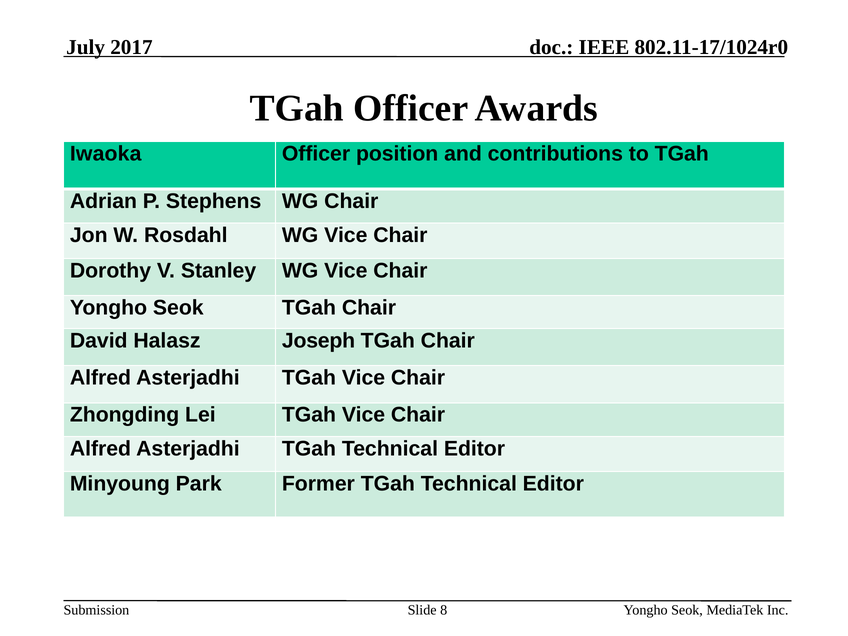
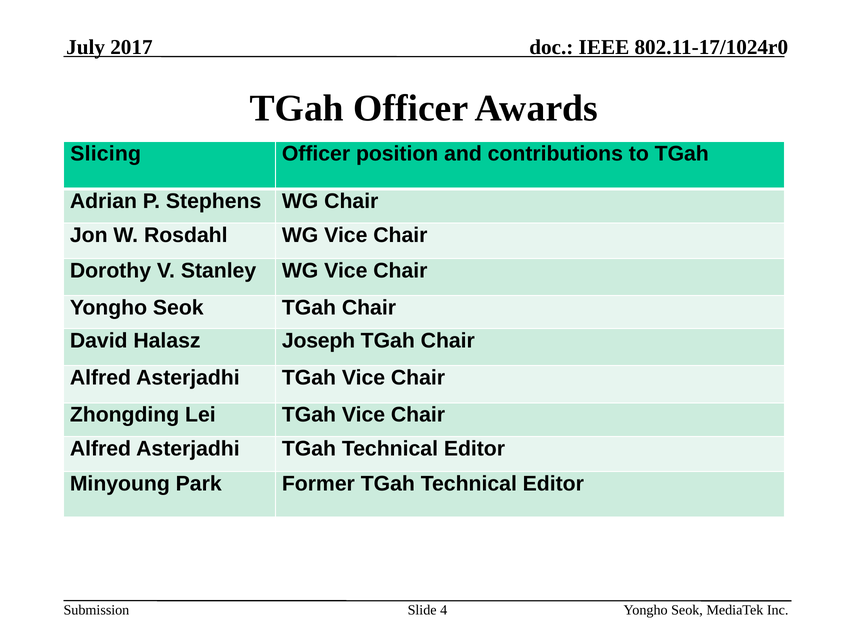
Iwaoka: Iwaoka -> Slicing (106, 154)
8: 8 -> 4 (444, 610)
